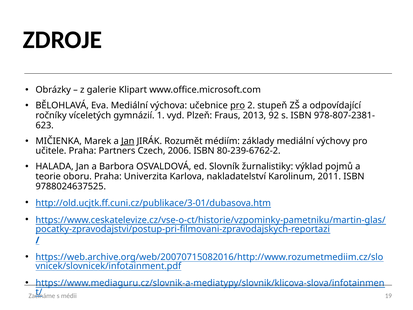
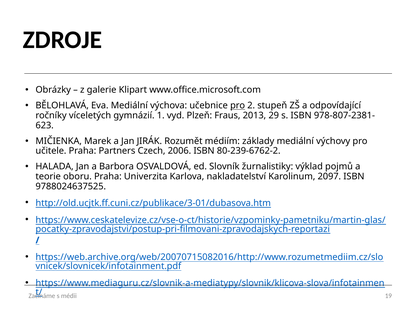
92: 92 -> 29 (274, 115)
Jan underline: present -> none (128, 141)
2011: 2011 -> 2097 (329, 176)
